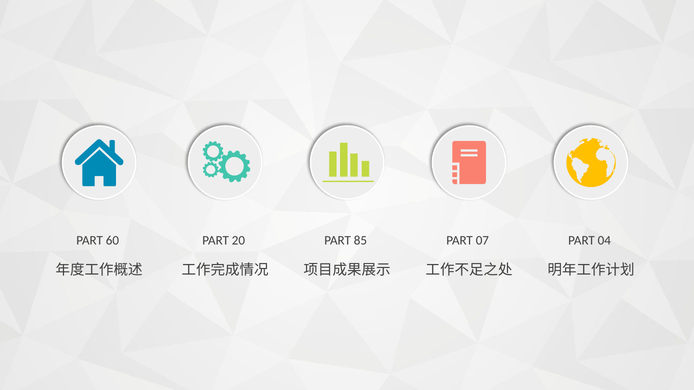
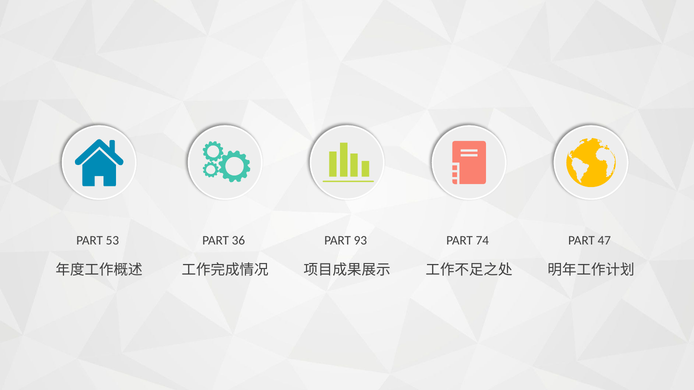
60: 60 -> 53 (112, 241)
20: 20 -> 36 (238, 241)
85: 85 -> 93 (360, 241)
07: 07 -> 74 (482, 241)
04: 04 -> 47 (604, 241)
